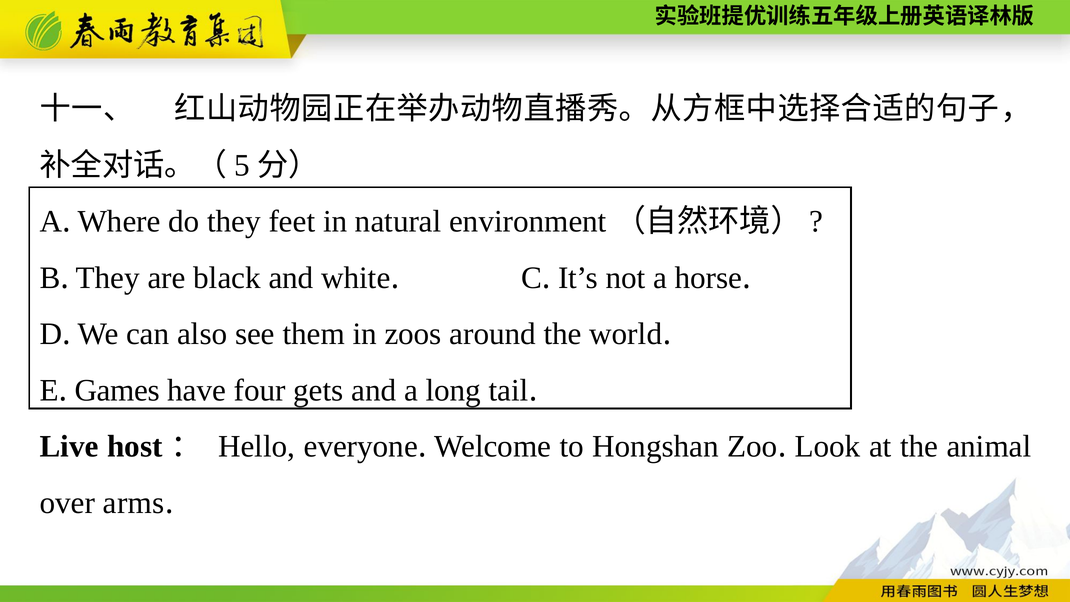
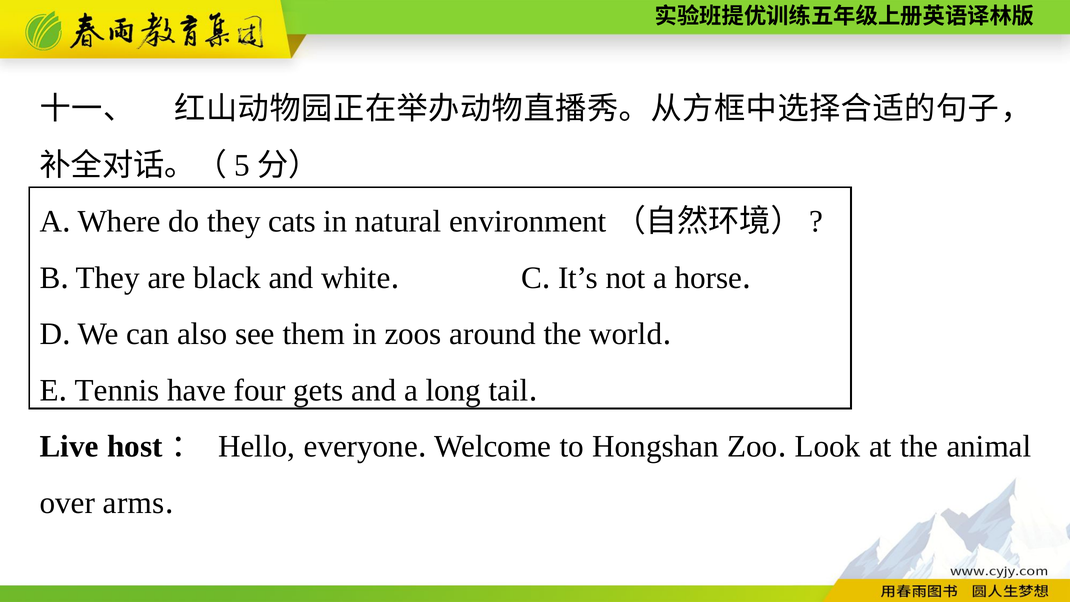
feet: feet -> cats (292, 222)
Games: Games -> Tennis (117, 390)
